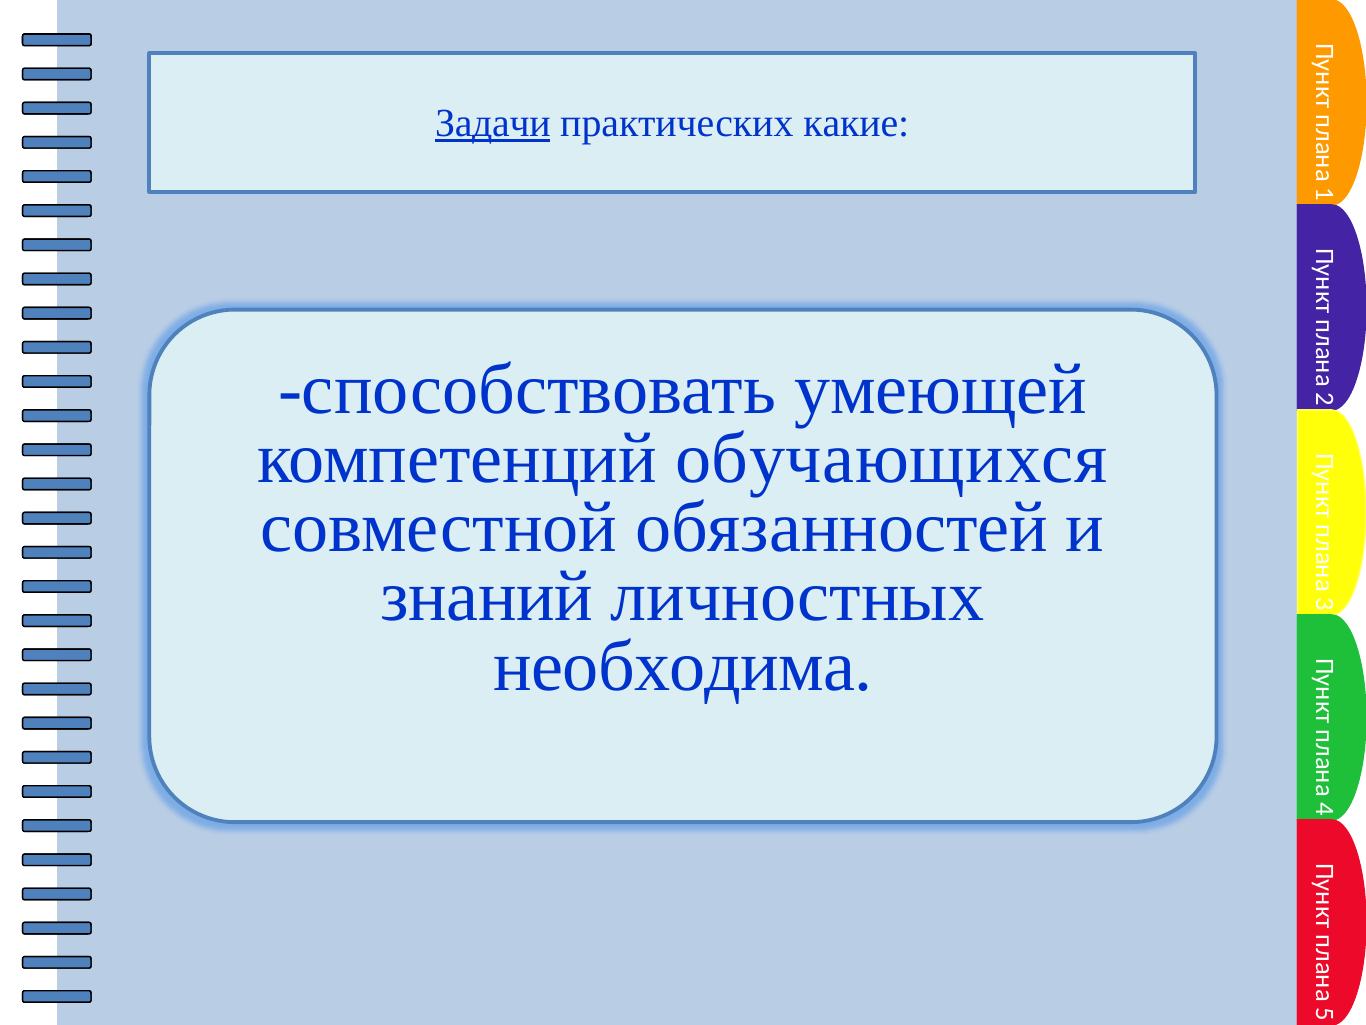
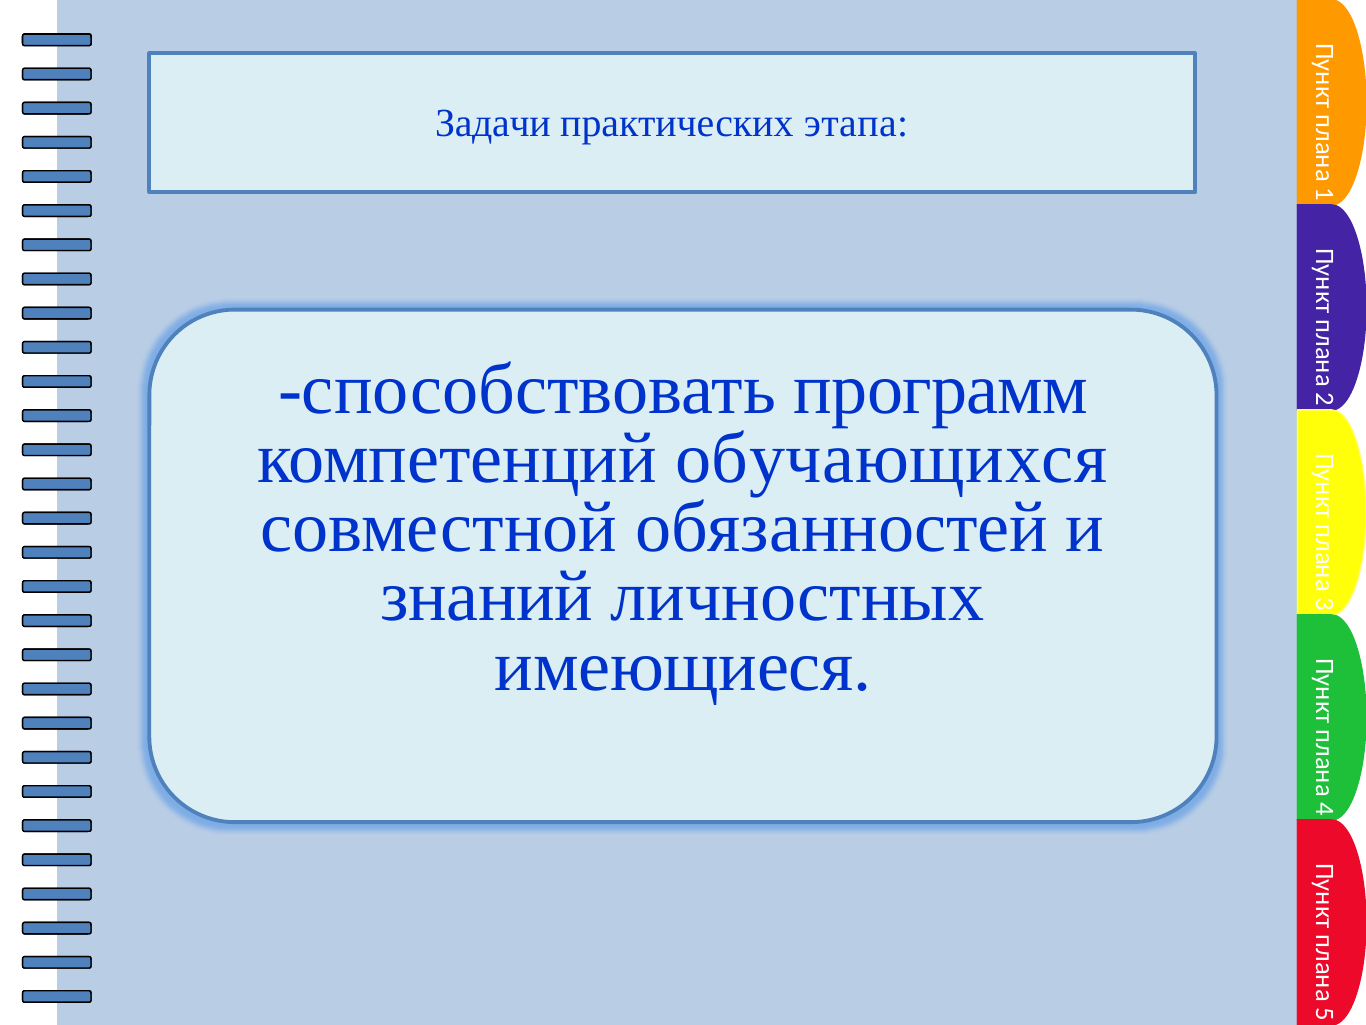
Задачи underline: present -> none (493, 123)
какие: какие -> этапа (856, 123)
умеющей: умеющей -> программ (941, 389)
необходима: необходима -> имеющиеся (683, 666)
